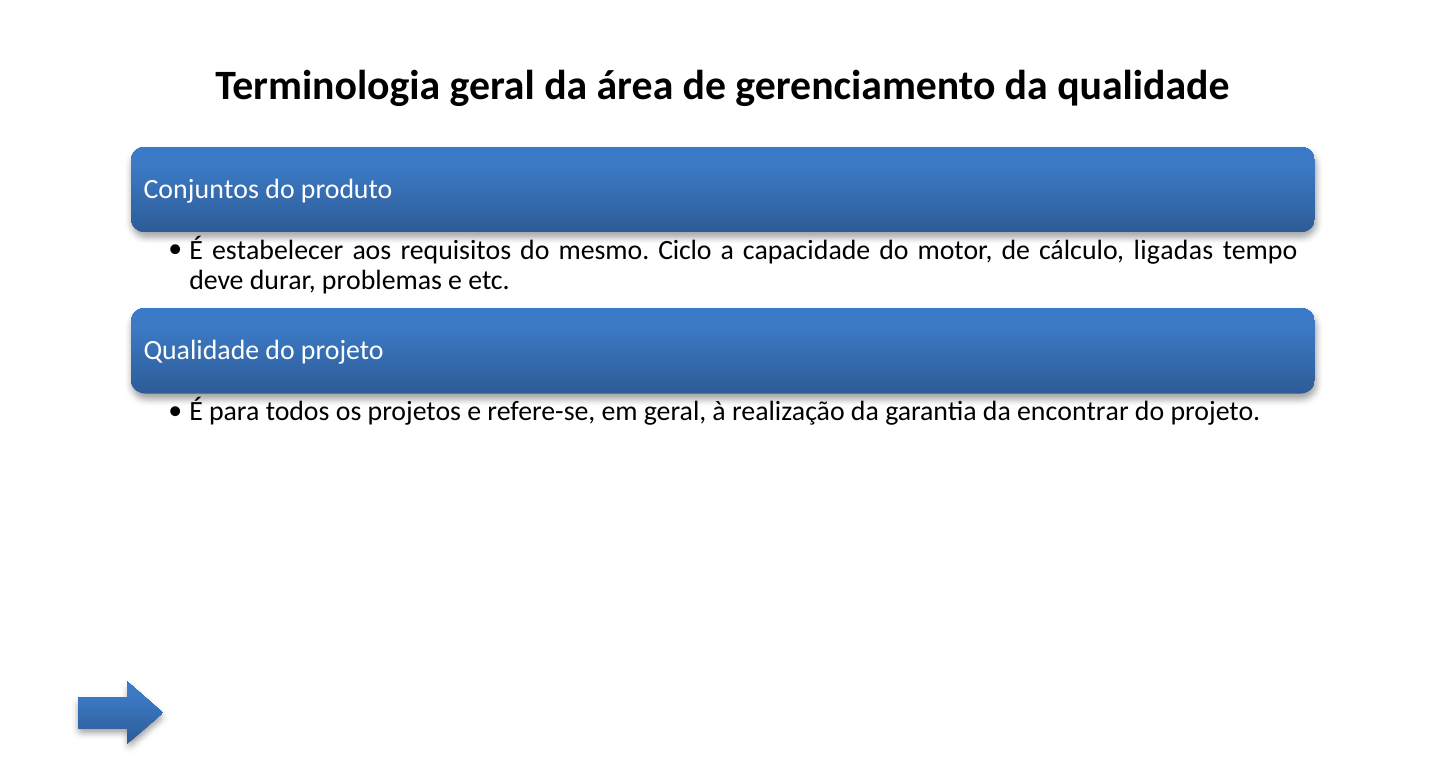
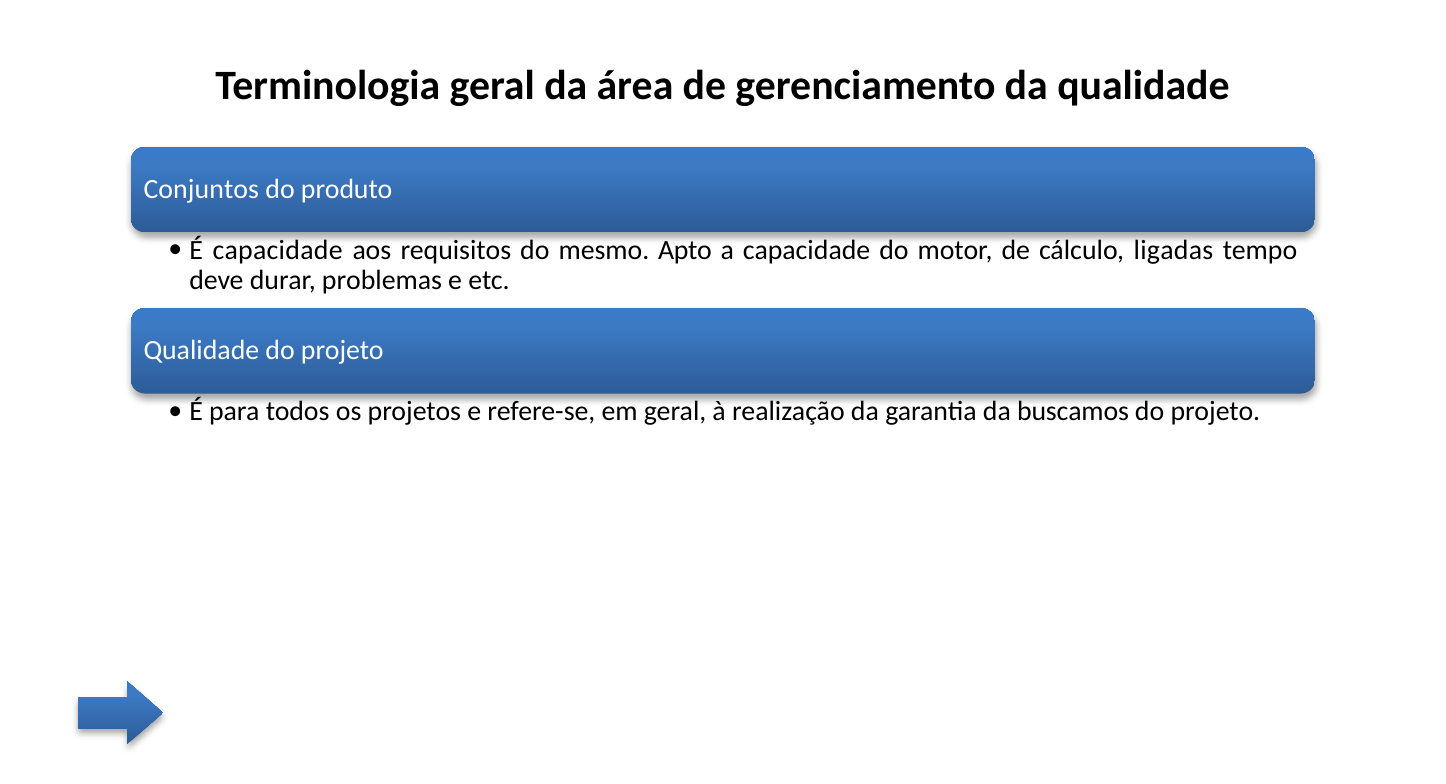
É estabelecer: estabelecer -> capacidade (278, 250)
Ciclo: Ciclo -> Apto (685, 250)
encontrar: encontrar -> buscamos (1073, 411)
